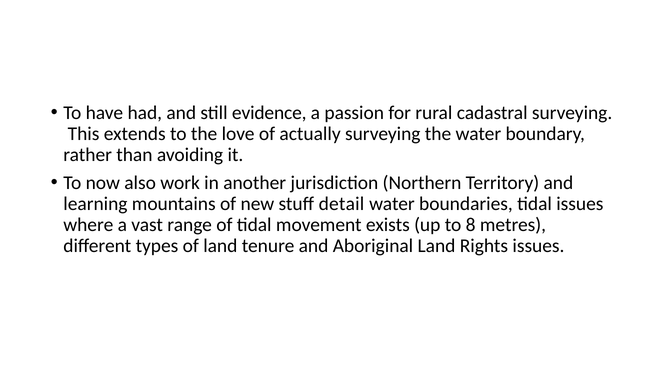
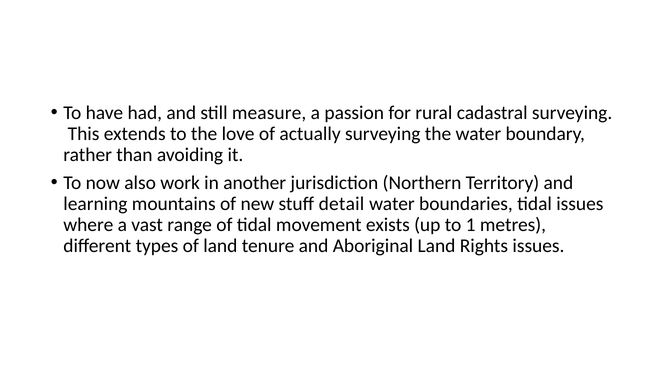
evidence: evidence -> measure (269, 113)
8: 8 -> 1 (471, 225)
